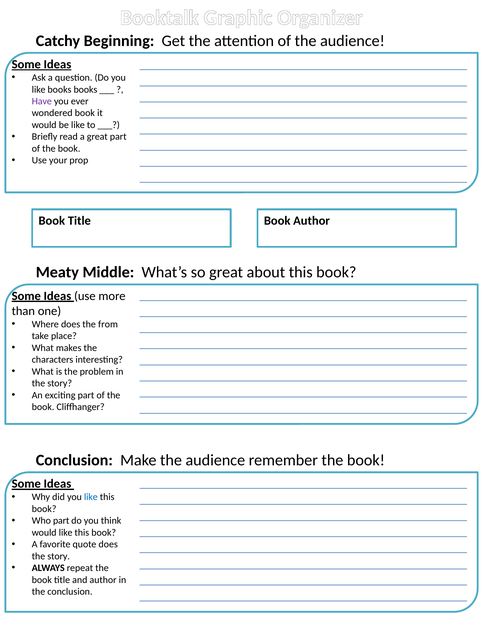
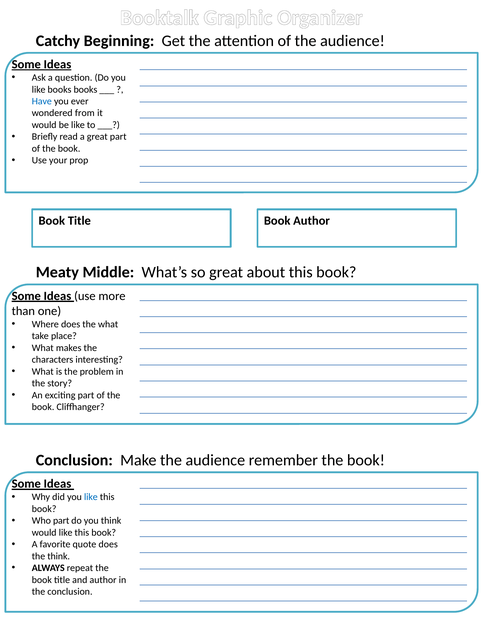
Have colour: purple -> blue (42, 101)
wondered book: book -> from (85, 113)
the from: from -> what (108, 324)
story: story -> think (59, 556)
